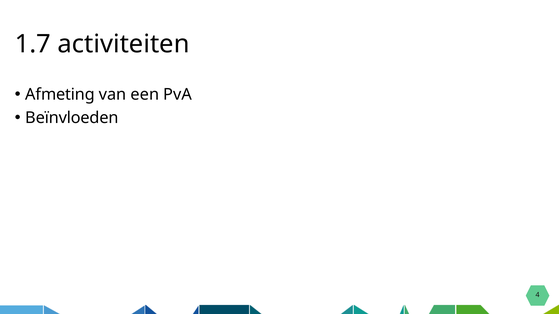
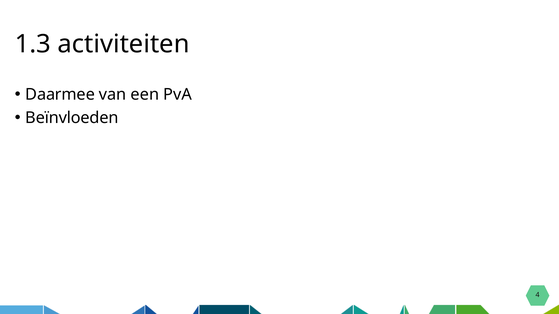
1.7: 1.7 -> 1.3 (33, 44)
Afmeting: Afmeting -> Daarmee (60, 94)
